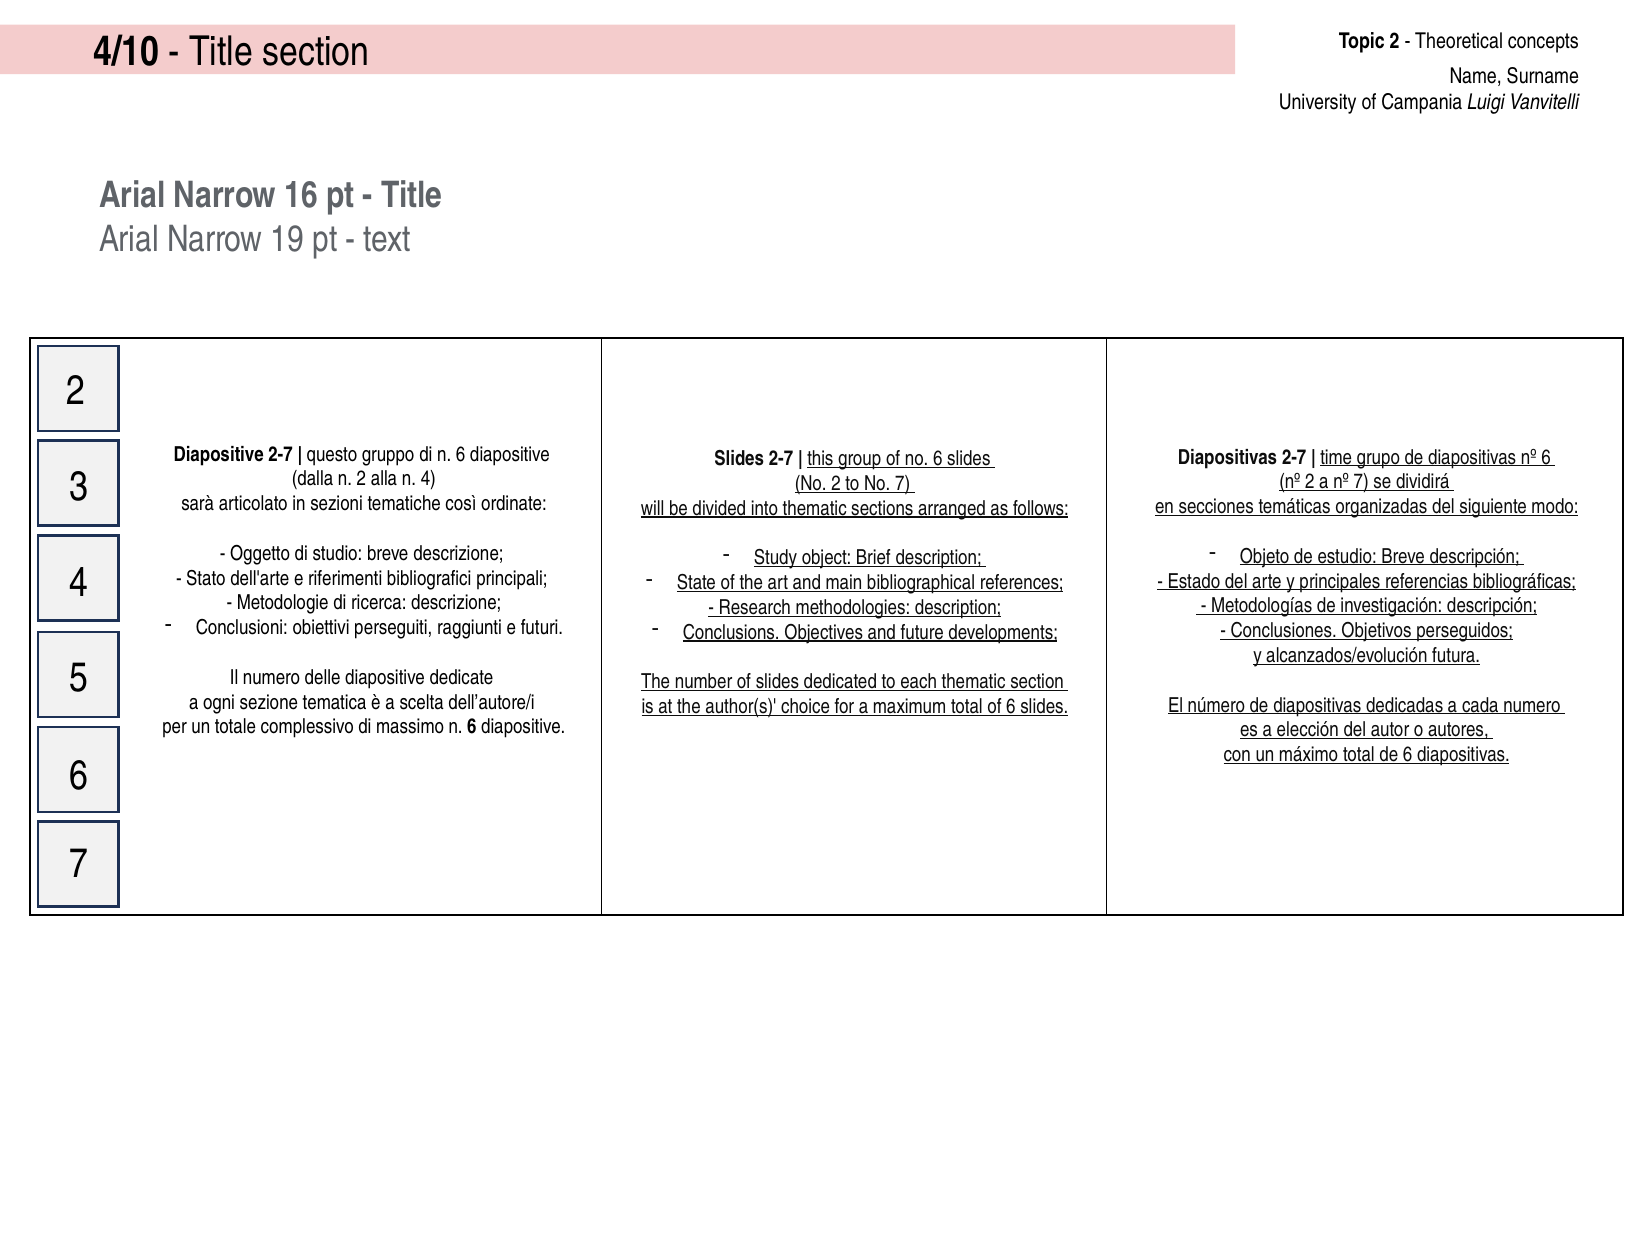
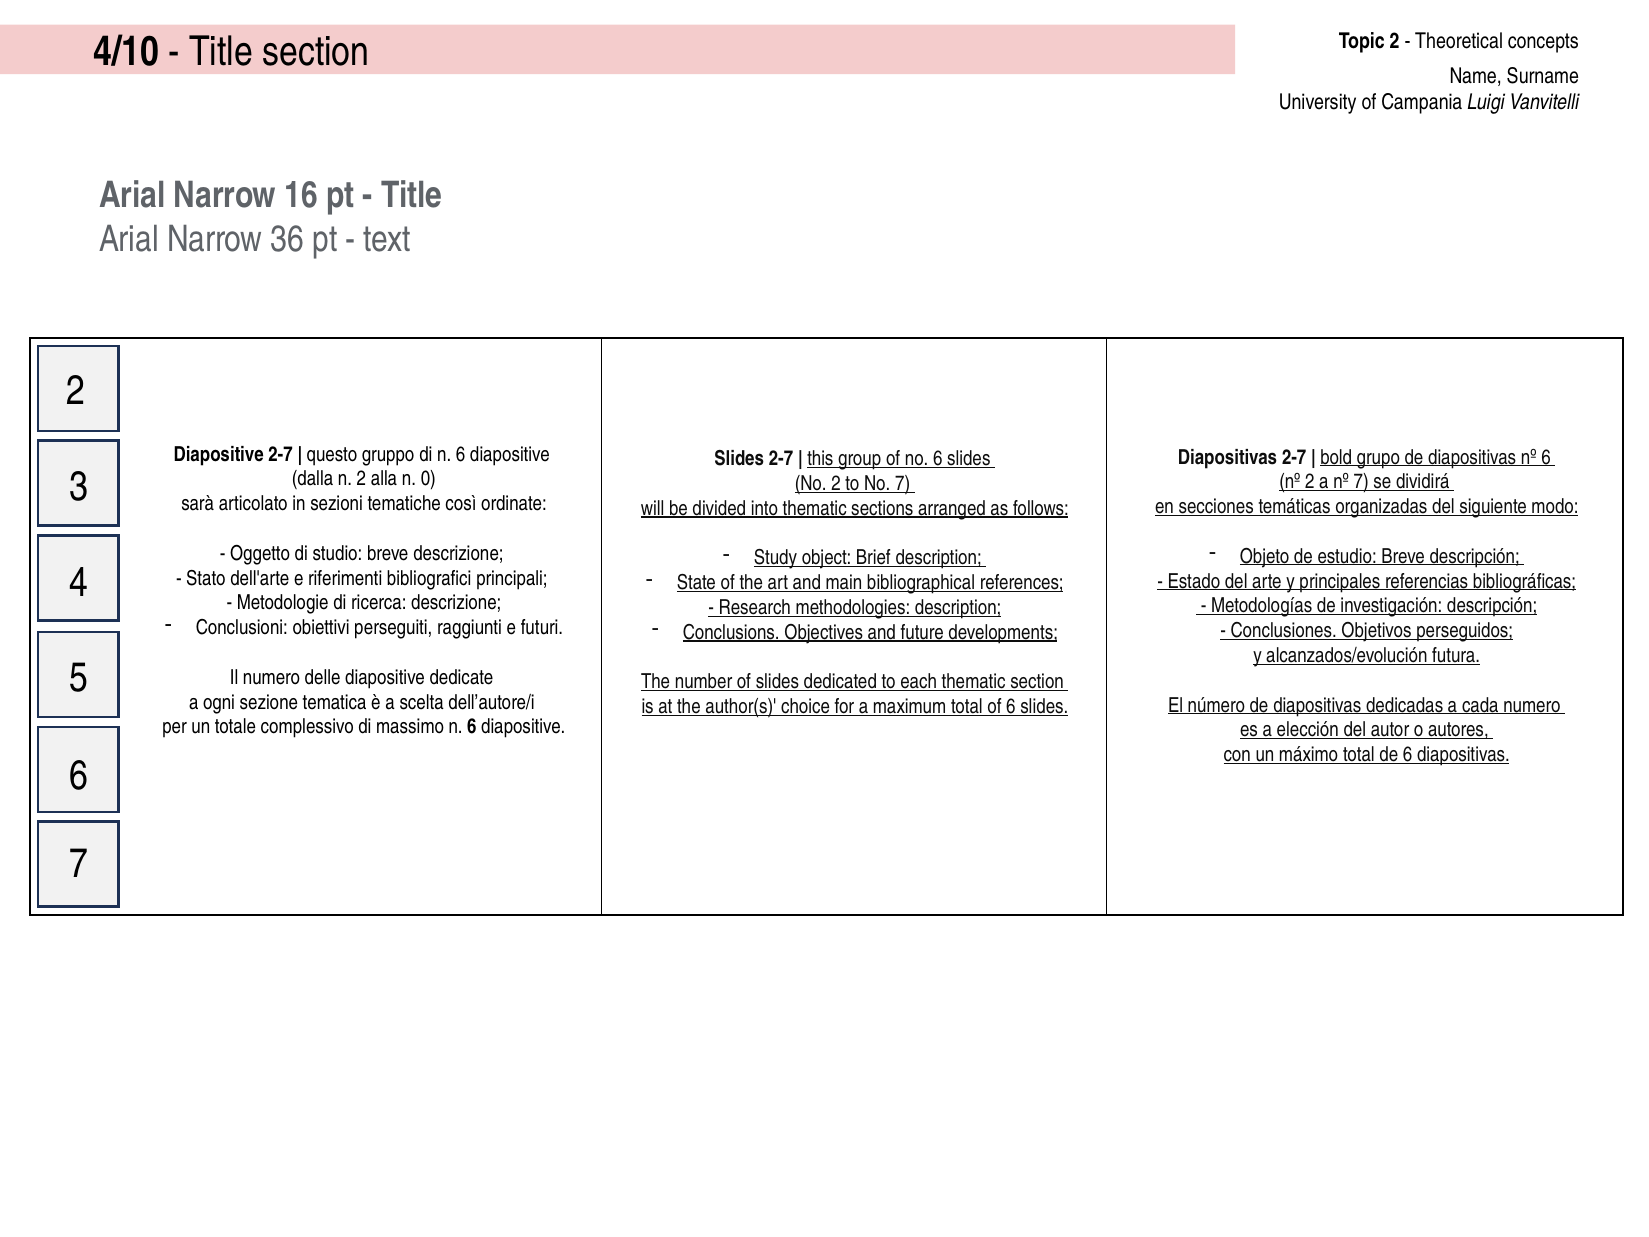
19: 19 -> 36 (288, 240)
time: time -> bold (1336, 457)
n 4: 4 -> 0 (428, 479)
